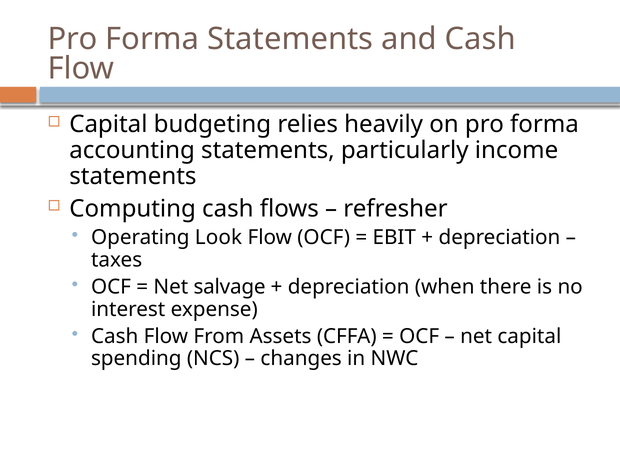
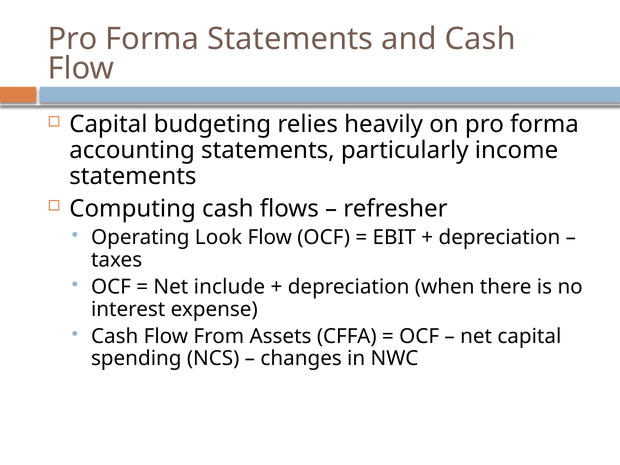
salvage: salvage -> include (229, 287)
